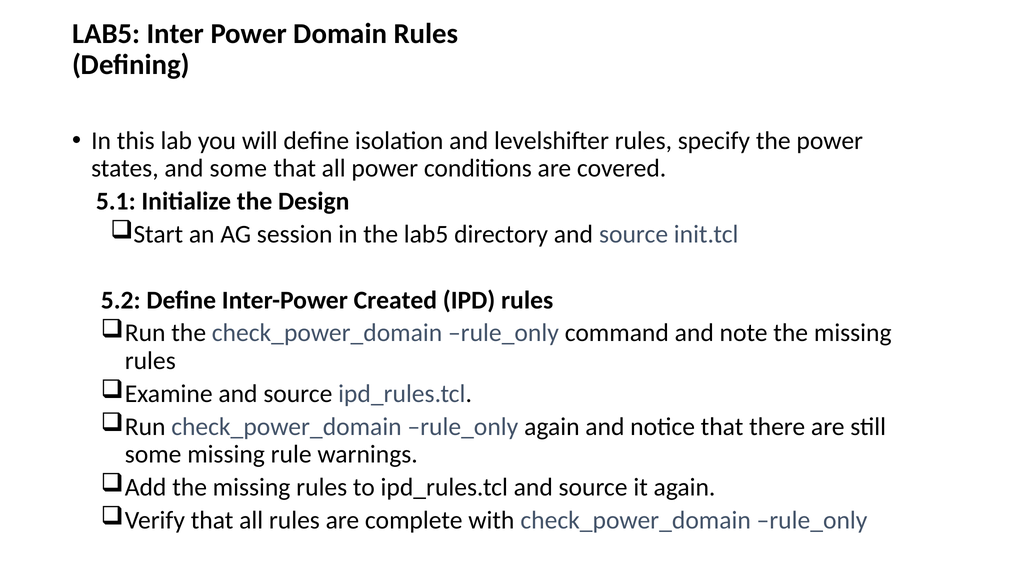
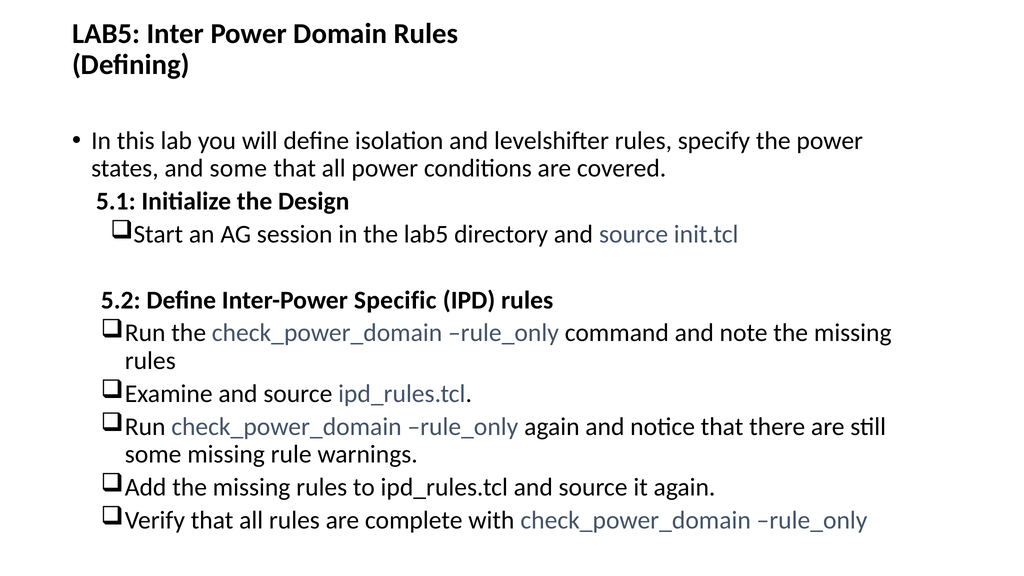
Created: Created -> Specific (395, 300)
